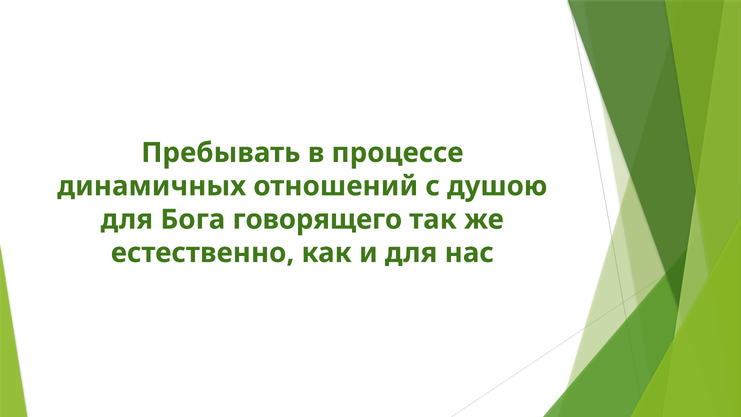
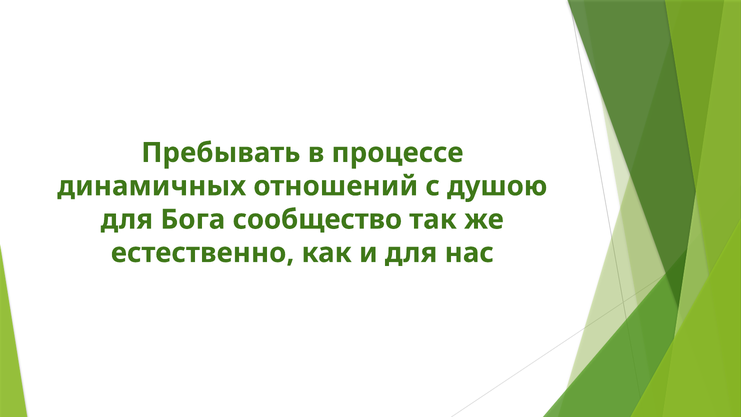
говорящего: говорящего -> сообщество (317, 219)
